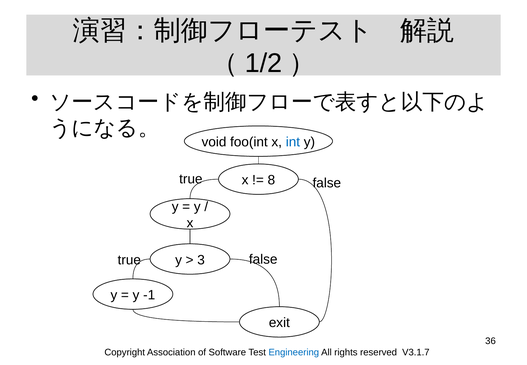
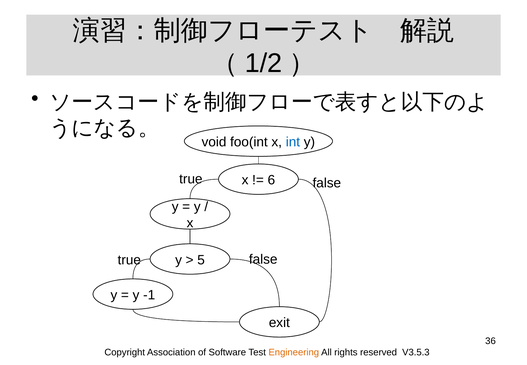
8: 8 -> 6 (271, 180)
3: 3 -> 5 (201, 260)
Engineering colour: blue -> orange (294, 352)
V3.1.7: V3.1.7 -> V3.5.3 (416, 352)
